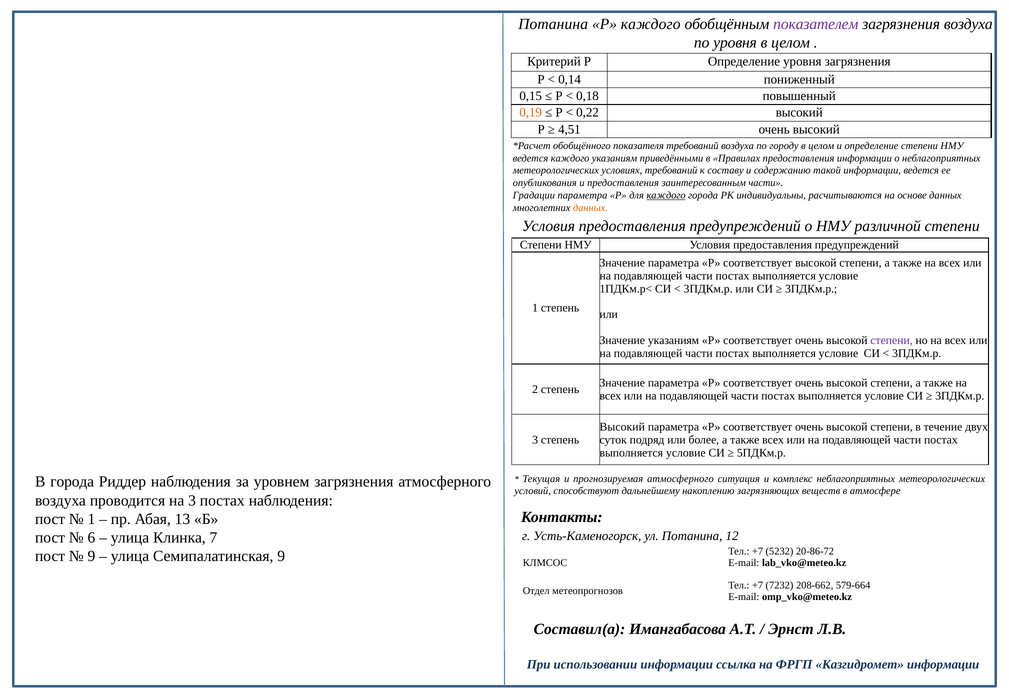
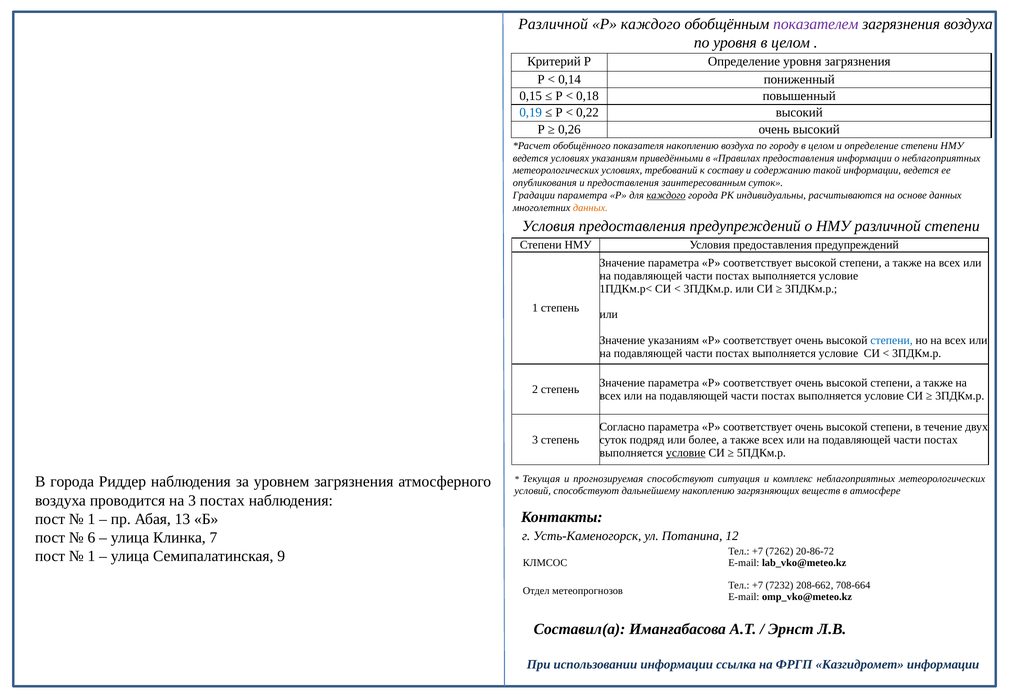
Потанина: Потанина -> Различной (553, 24)
0,19 colour: orange -> blue (531, 113)
4,51: 4,51 -> 0,26 (569, 129)
показателя требований: требований -> накоплению (692, 146)
ведется каждого: каждого -> условиях (570, 158)
заинтересованным части: части -> суток (766, 183)
степени colour: purple -> blue (892, 341)
Высокий: Высокий -> Согласно (622, 427)
условие underline: none -> present (686, 453)
прогнозируемая атмосферного: атмосферного -> способствуют (680, 479)
5232: 5232 -> 7262 (779, 552)
9: 9 -> 1 (91, 557)
579-664: 579-664 -> 708-664 (853, 586)
